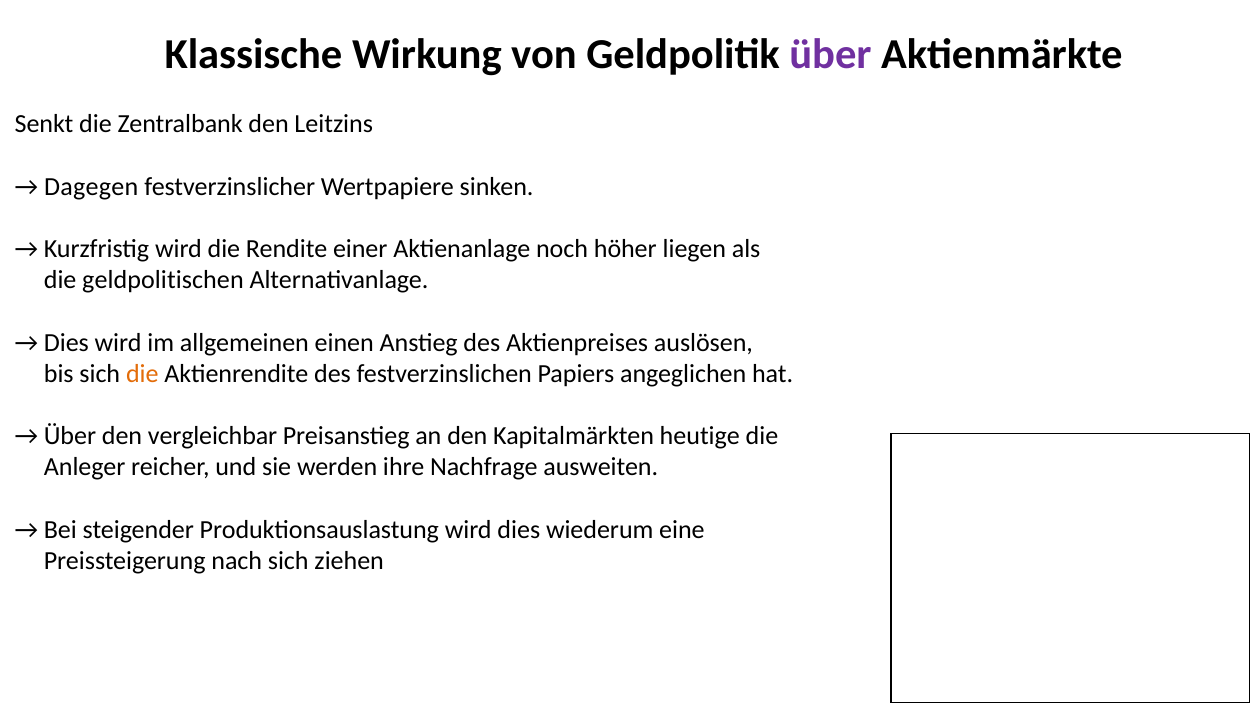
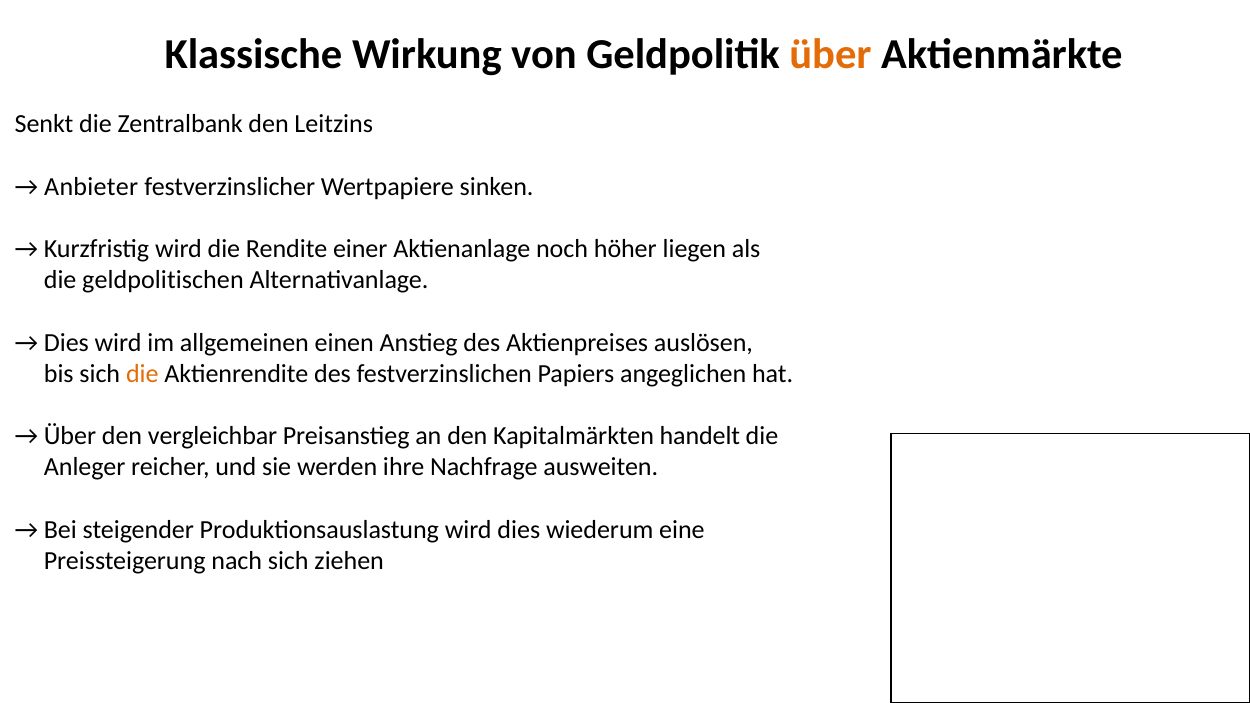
über colour: purple -> orange (830, 55)
Dagegen: Dagegen -> Anbieter (91, 187)
heutige: heutige -> handelt (700, 436)
